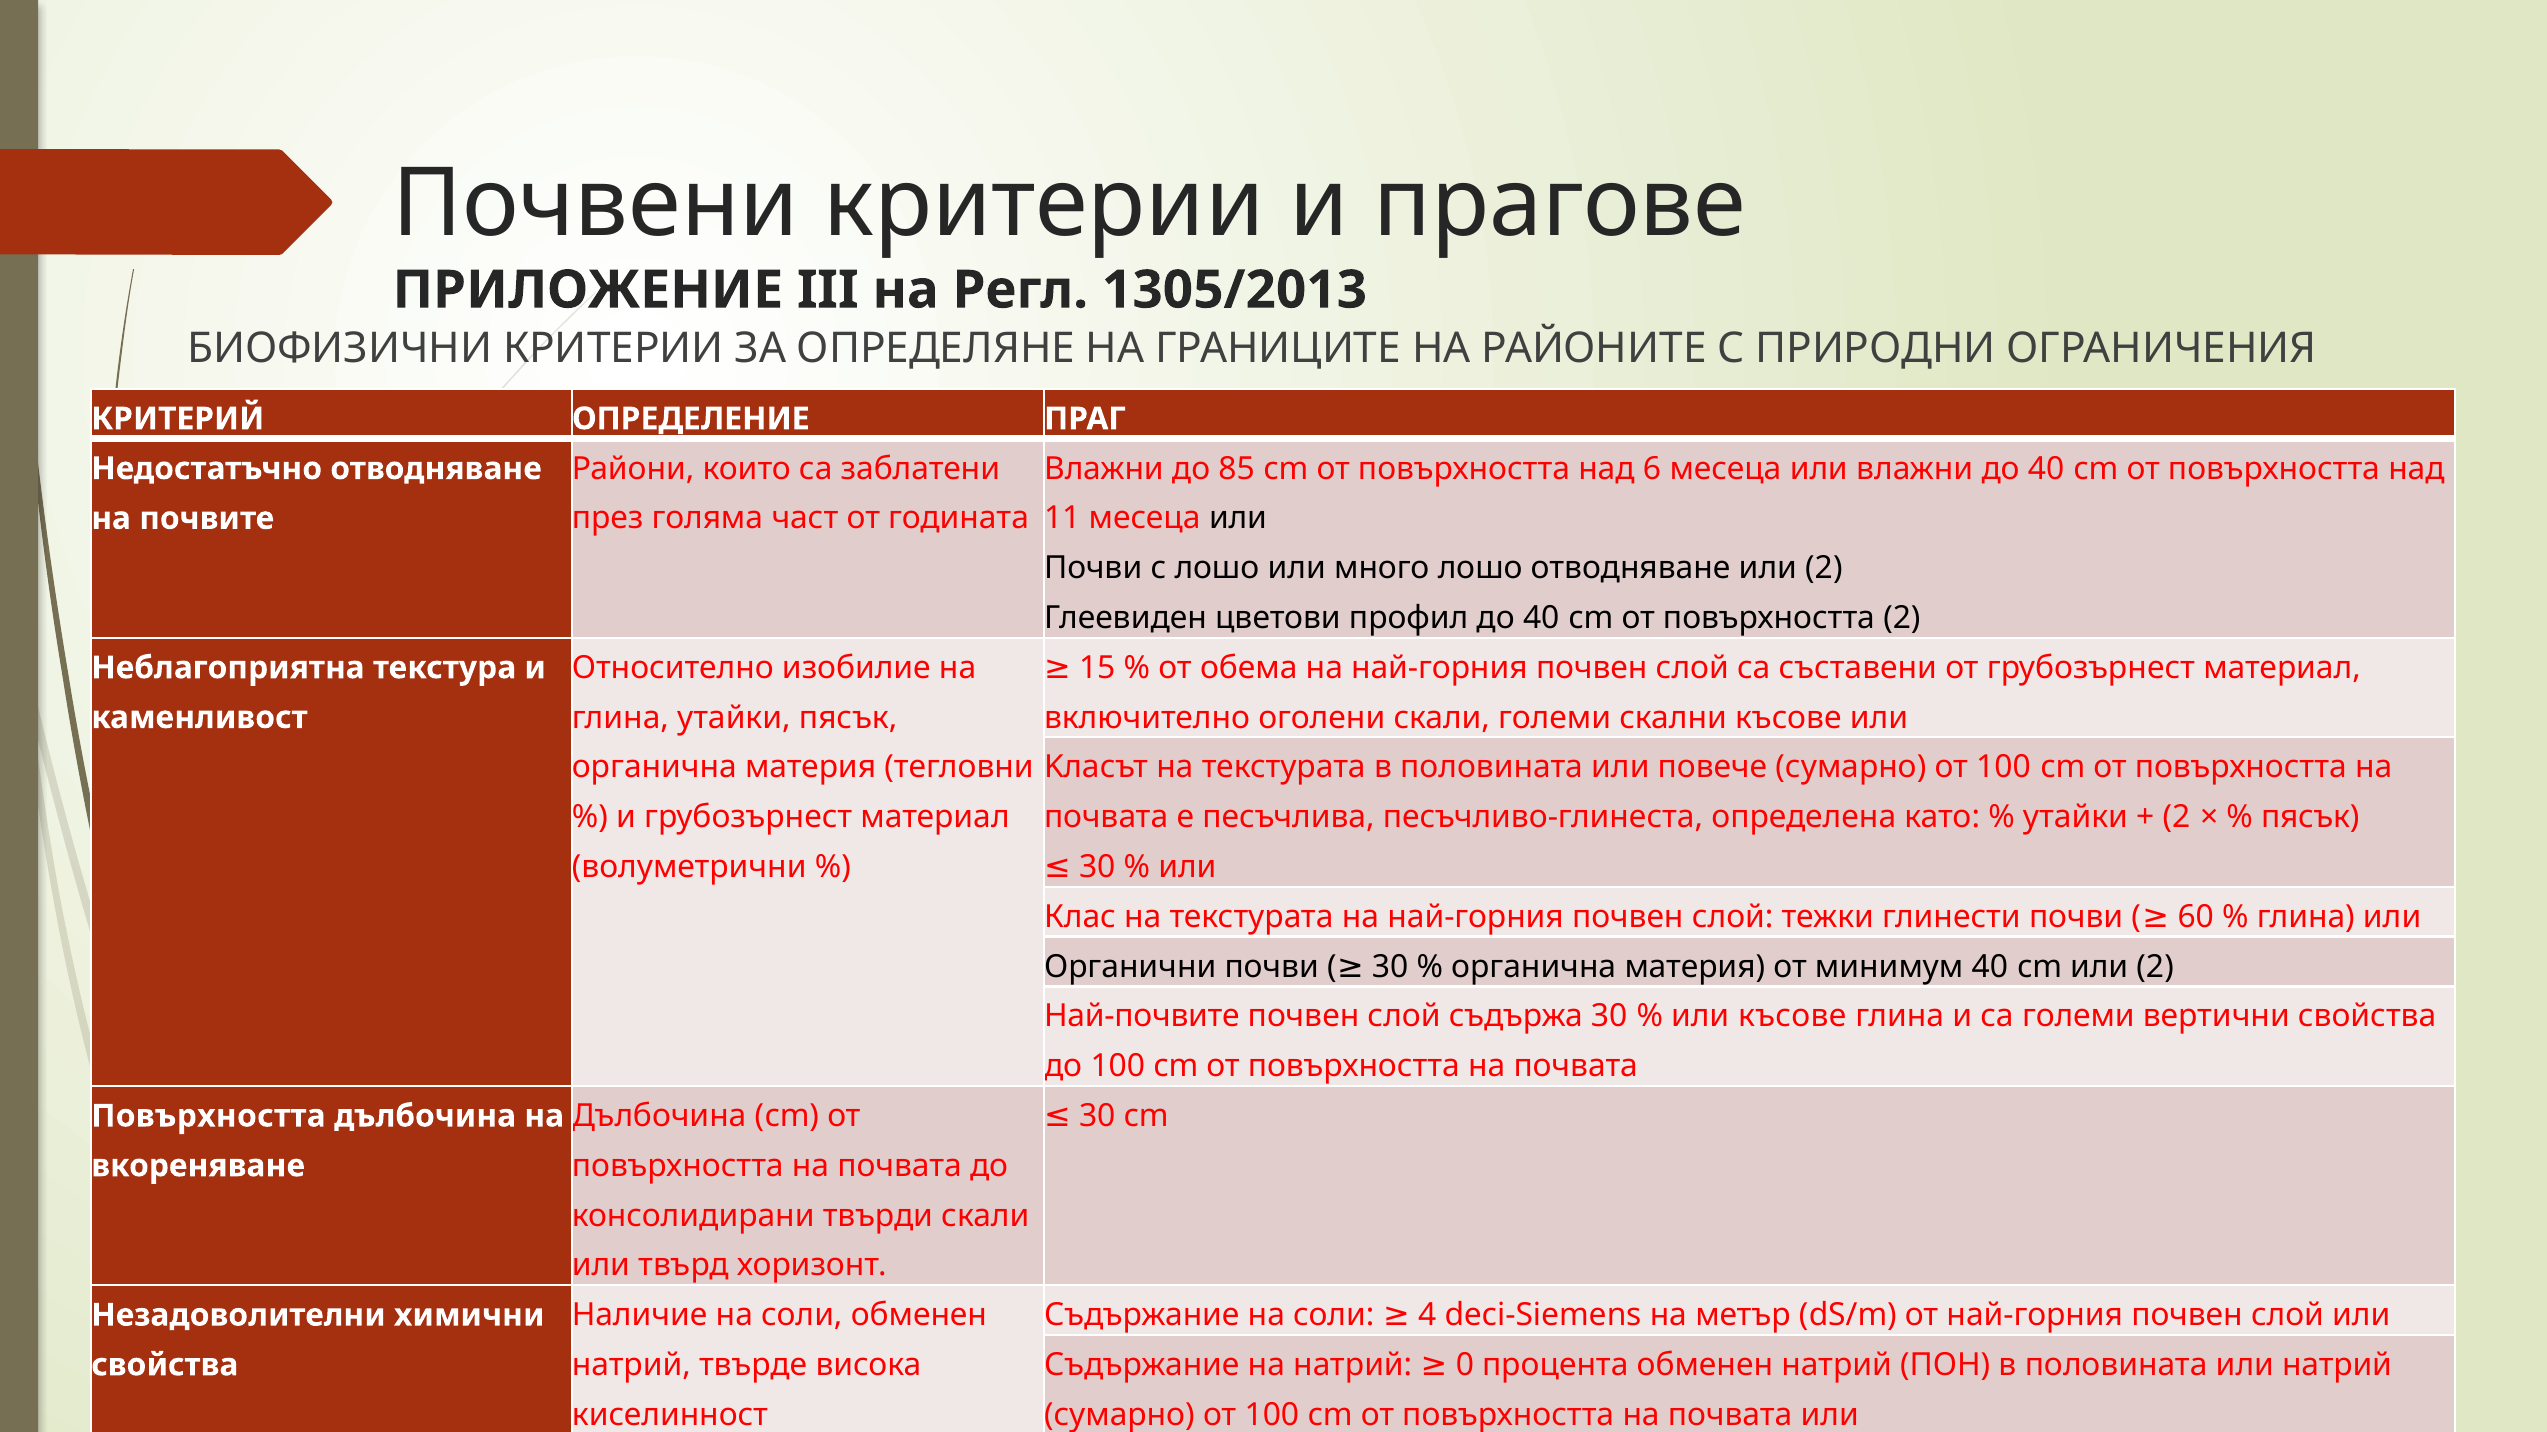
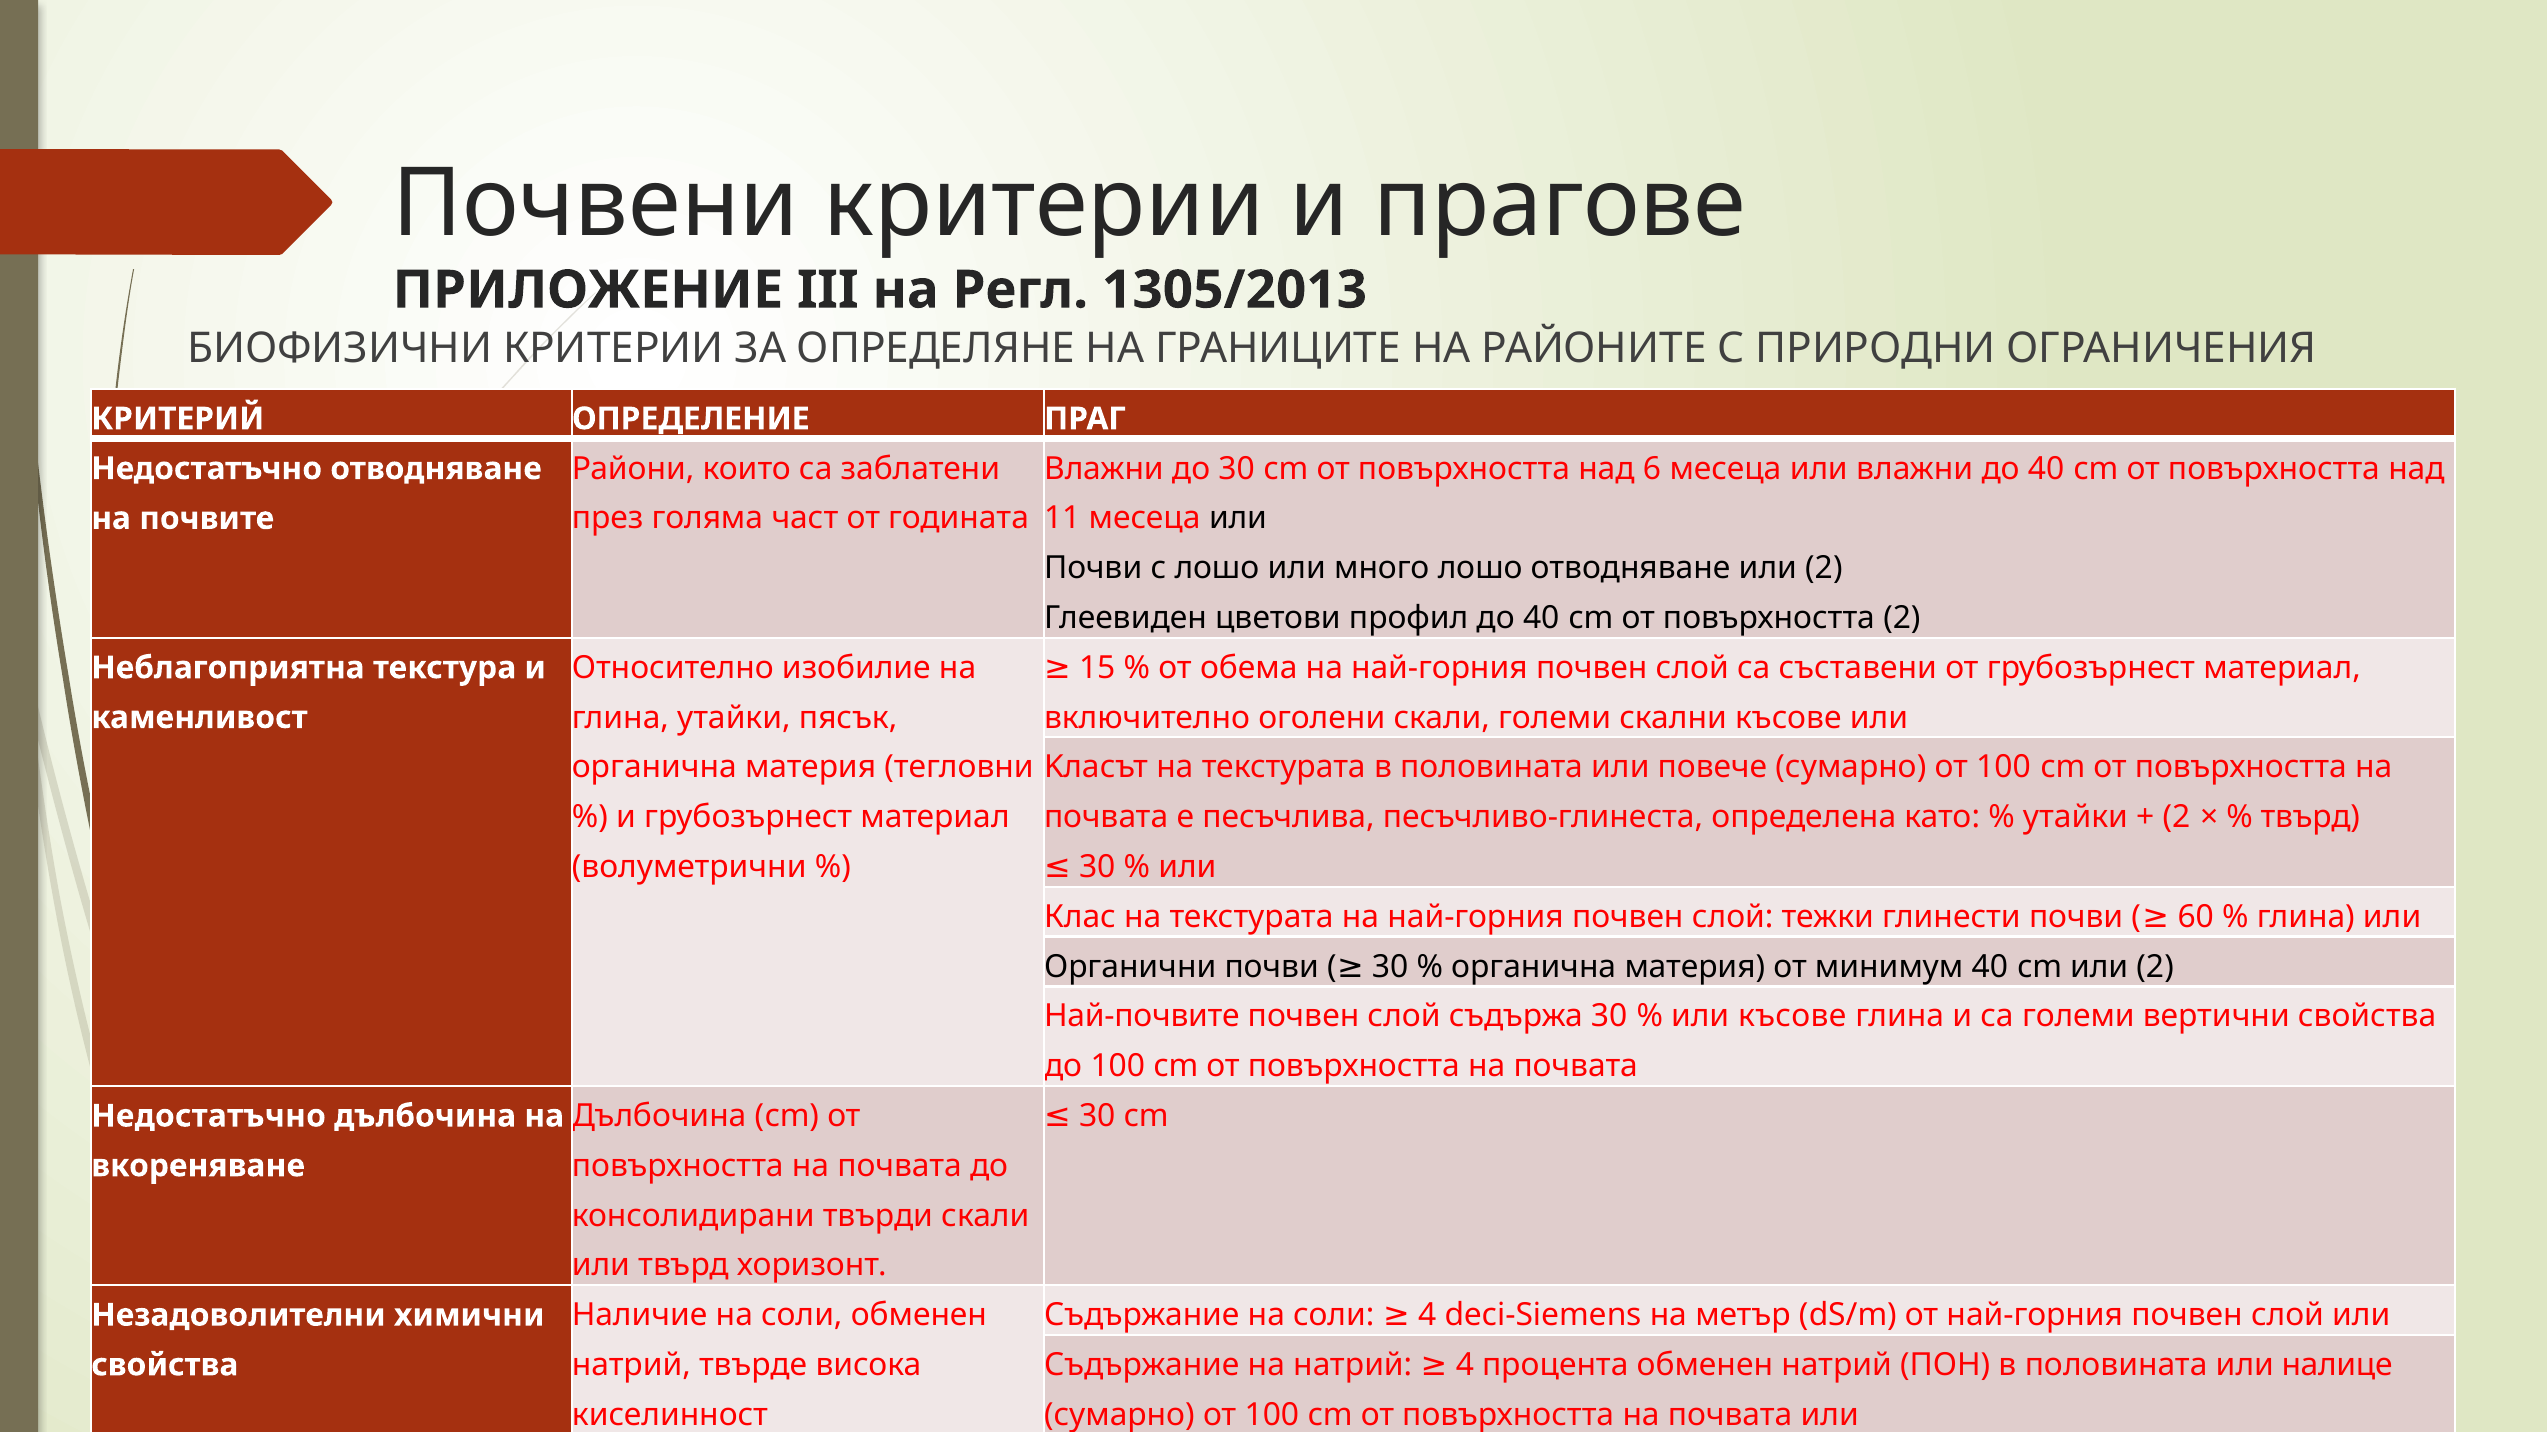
до 85: 85 -> 30 (1237, 469)
пясък: пясък -> твърд (2310, 818)
Повърхността: Повърхността -> Недостатъчно (209, 1117)
0: 0 -> 4 (1465, 1366)
или натрий: натрий -> налице (2337, 1366)
